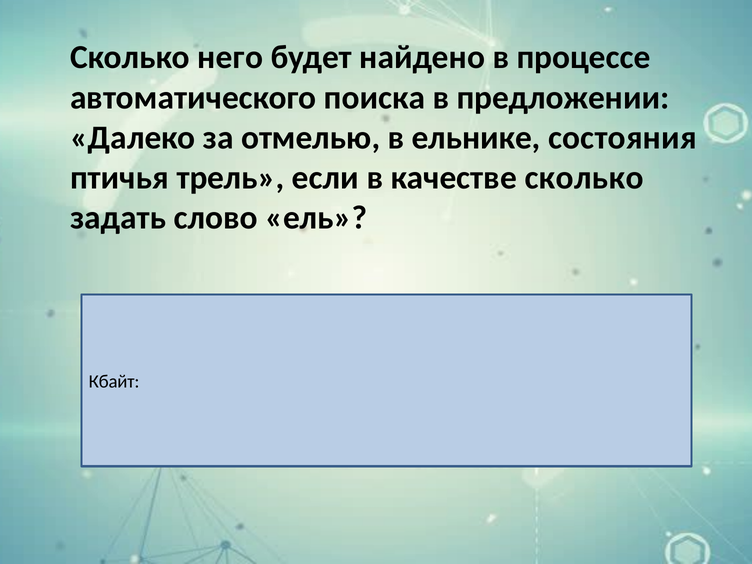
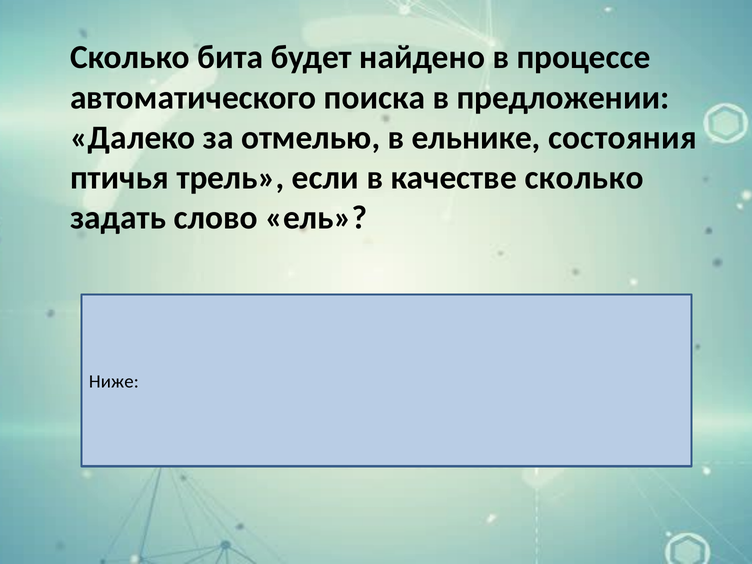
него: него -> бита (230, 57)
Кбайт: Кбайт -> Ниже (114, 382)
